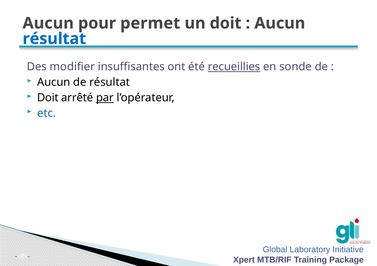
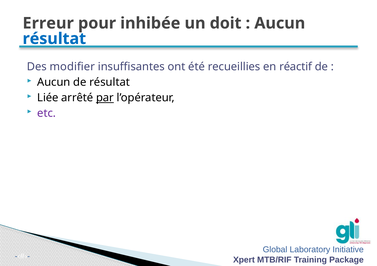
Aucun: Aucun -> Erreur (48, 23)
permet: permet -> inhibée (150, 23)
recueillies underline: present -> none (234, 67)
sonde: sonde -> réactif (296, 67)
Doit: Doit -> Liée (48, 98)
etc colour: blue -> purple (47, 113)
